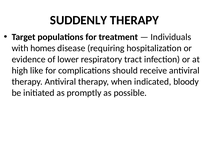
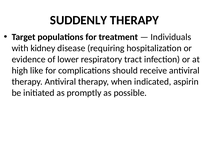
homes: homes -> kidney (43, 48)
bloody: bloody -> aspirin (186, 81)
